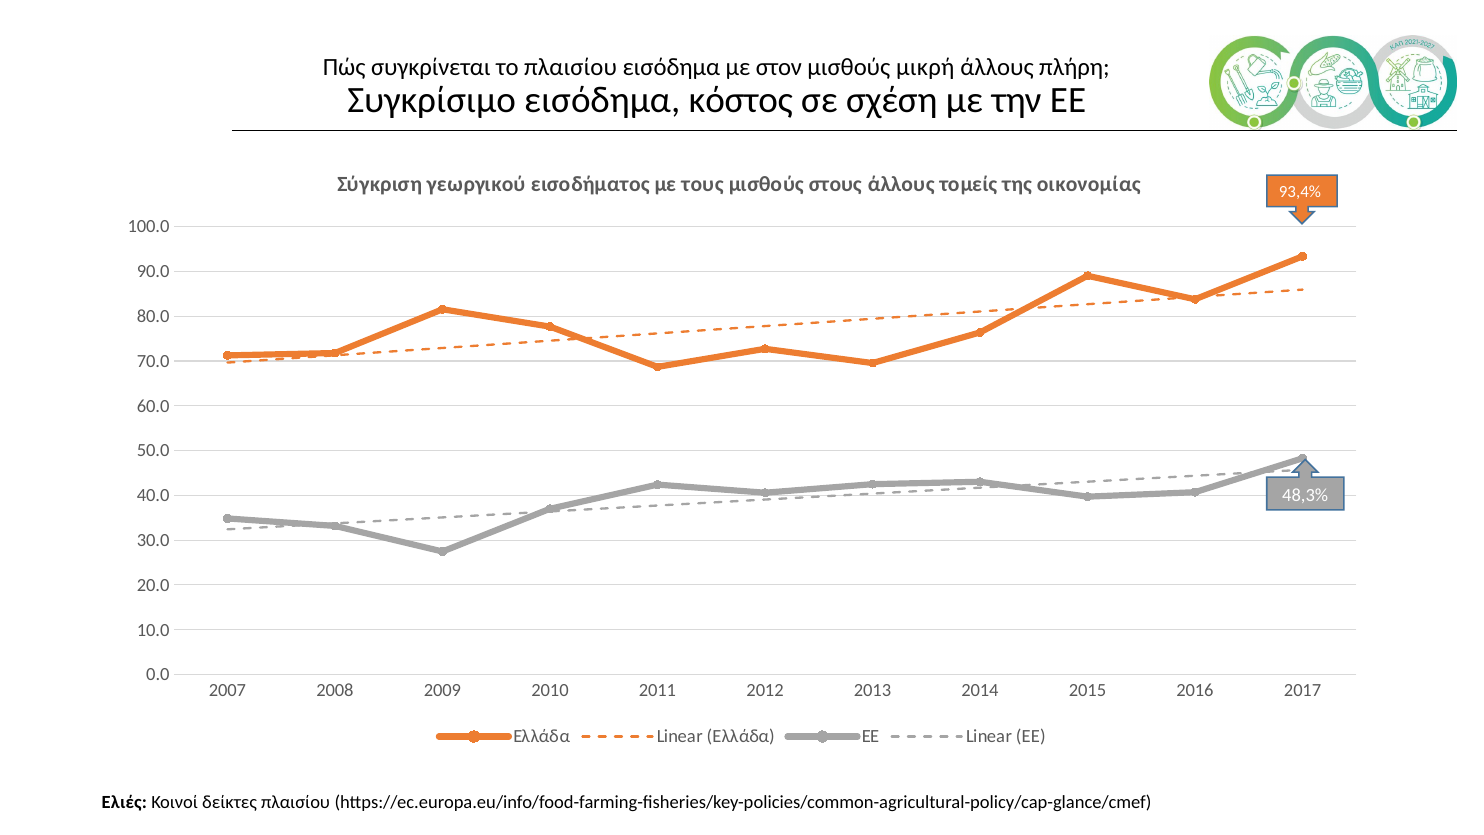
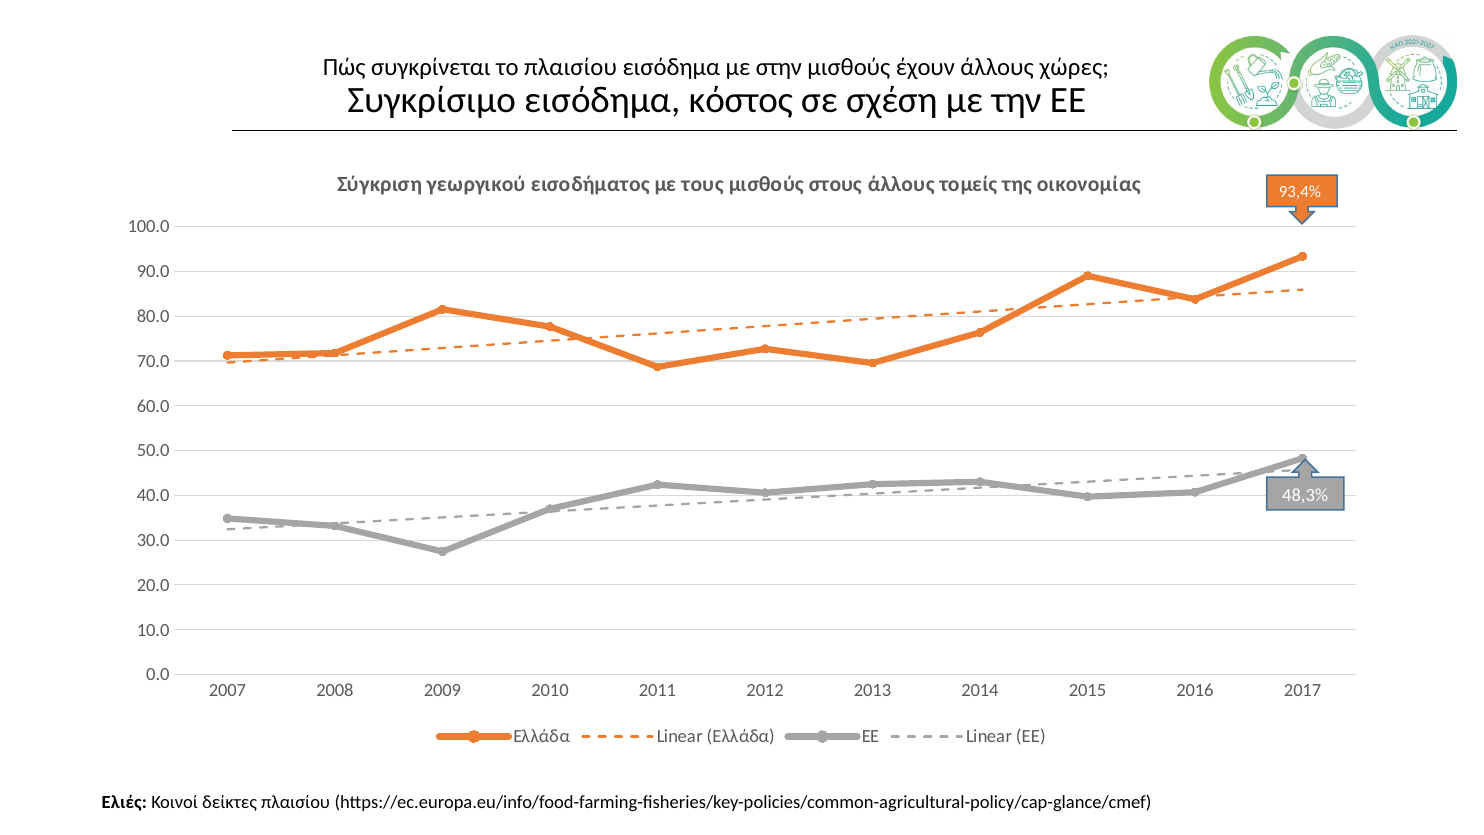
στον: στον -> στην (779, 67)
μικρή: μικρή -> έχουν (925, 67)
πλήρη: πλήρη -> χώρες (1074, 67)
